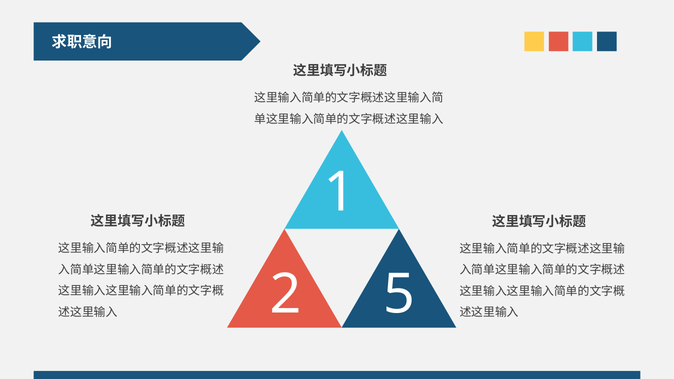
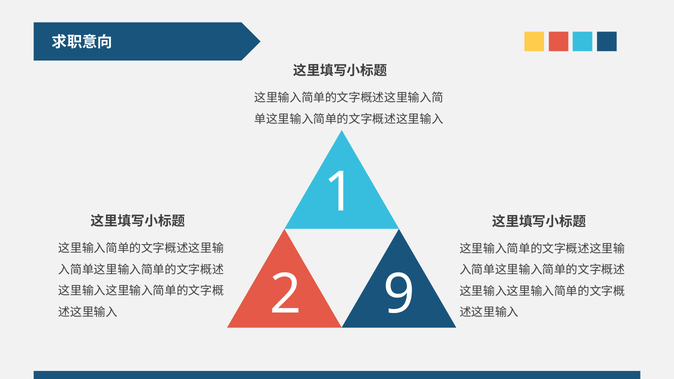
5: 5 -> 9 (399, 295)
